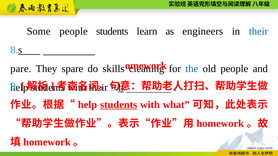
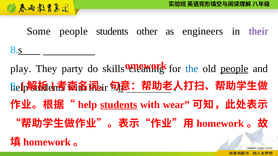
learn: learn -> other (147, 31)
their colour: blue -> purple (258, 31)
pare: pare -> play (21, 69)
spare: spare -> party (72, 69)
people underline: none -> present (234, 69)
what: what -> wear (176, 105)
